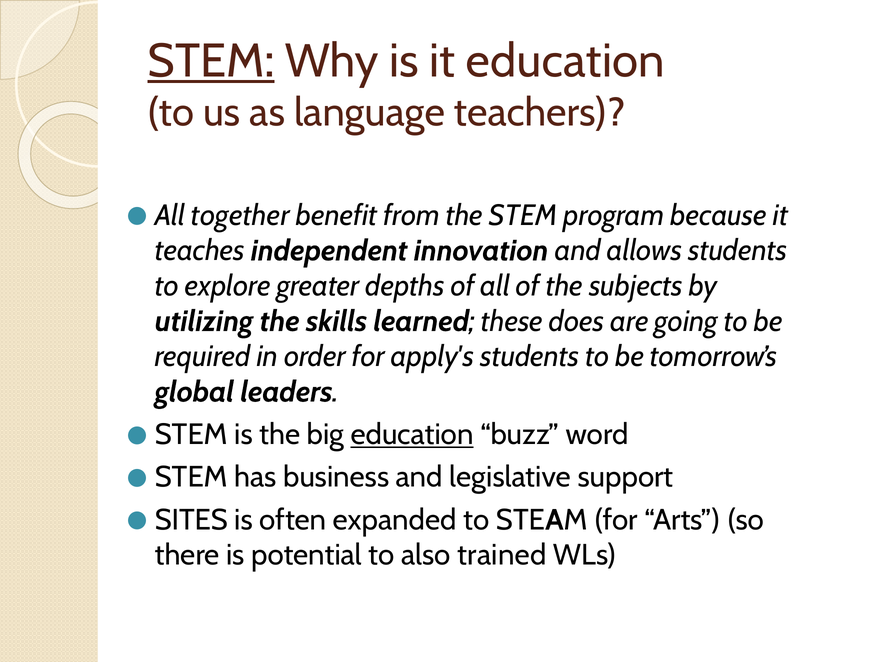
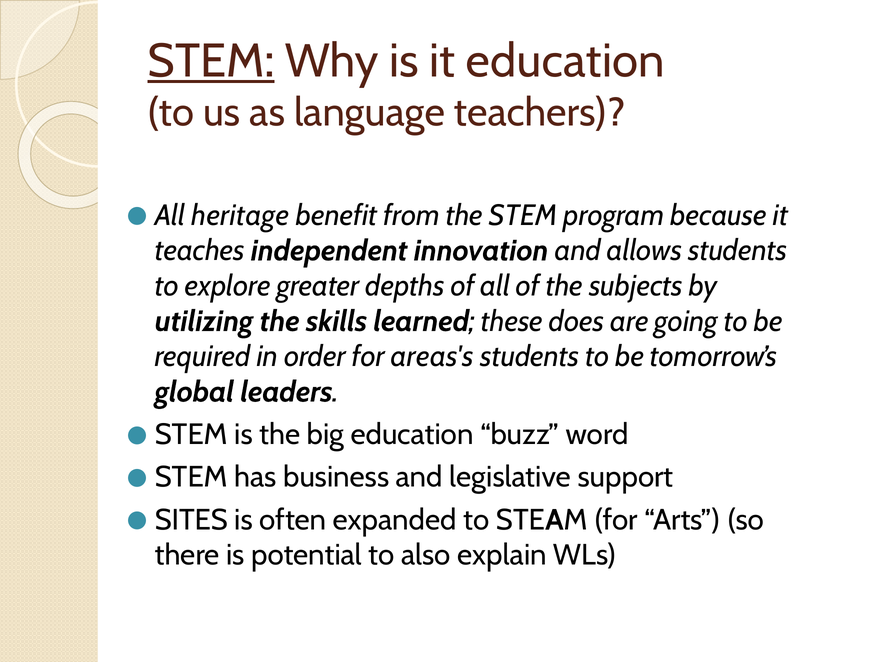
together: together -> heritage (240, 215)
apply's: apply's -> areas's (432, 357)
education underline: present -> none (412, 435)
trained: trained -> explain (502, 555)
